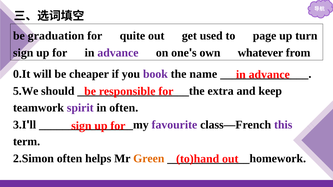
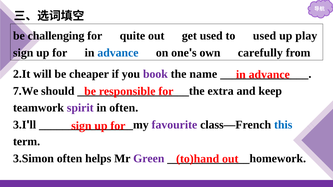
graduation: graduation -> challenging (56, 36)
to page: page -> used (265, 36)
turn: turn -> play (306, 36)
advance colour: purple -> blue (118, 53)
whatever: whatever -> carefully (260, 53)
0.It: 0.It -> 2.It (22, 74)
5.We: 5.We -> 7.We (26, 91)
this colour: purple -> blue (283, 125)
2.Simon: 2.Simon -> 3.Simon (33, 159)
Green colour: orange -> purple (149, 159)
